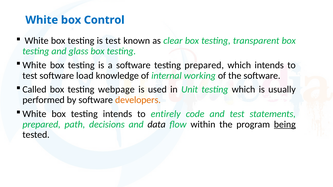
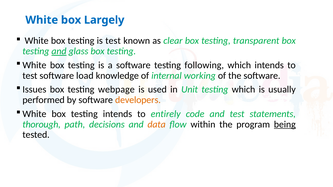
Control: Control -> Largely (104, 20)
and underline: none -> present (59, 51)
testing prepared: prepared -> following (204, 65)
Called: Called -> Issues (34, 90)
prepared: prepared -> thorough (42, 125)
data colour: black -> orange (157, 125)
